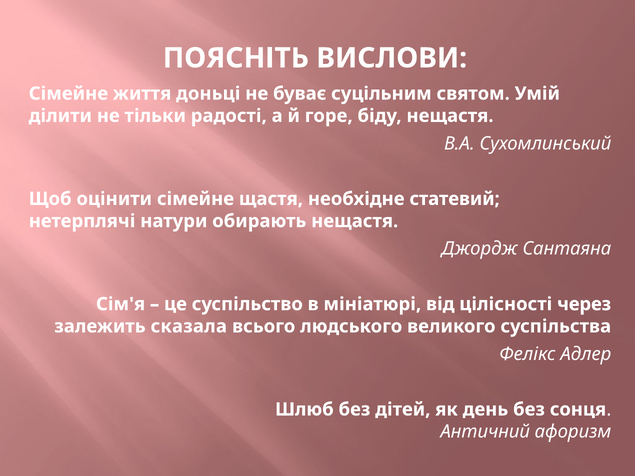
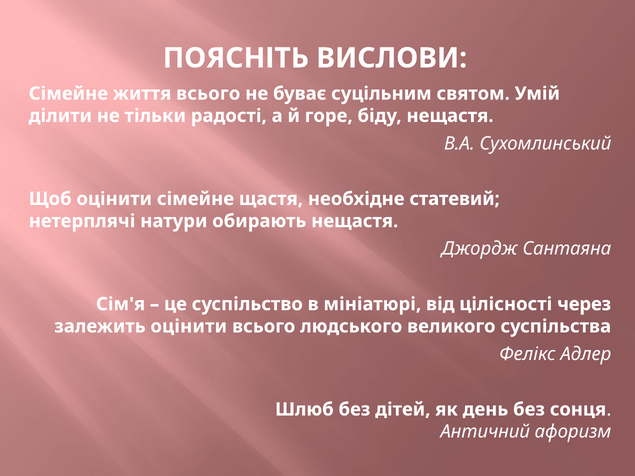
життя доньці: доньці -> всього (208, 94)
залежить сказала: сказала -> оцінити (189, 327)
